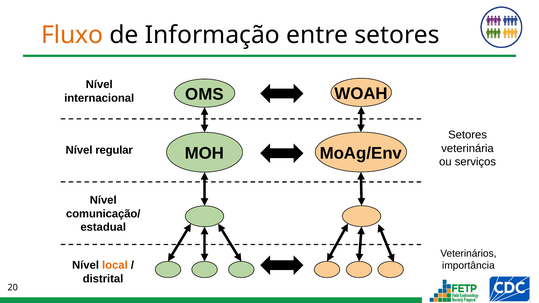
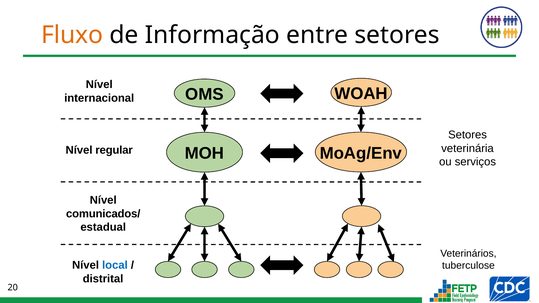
comunicação/: comunicação/ -> comunicados/ (103, 214)
local colour: orange -> blue (115, 265)
importância: importância -> tuberculose (468, 266)
